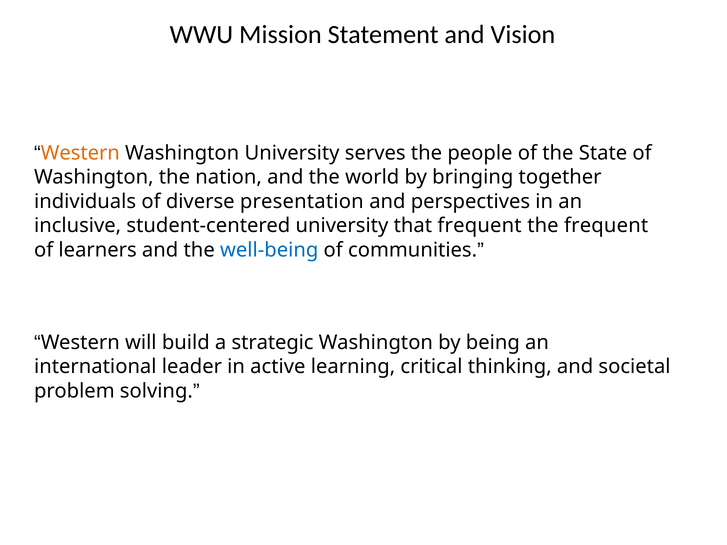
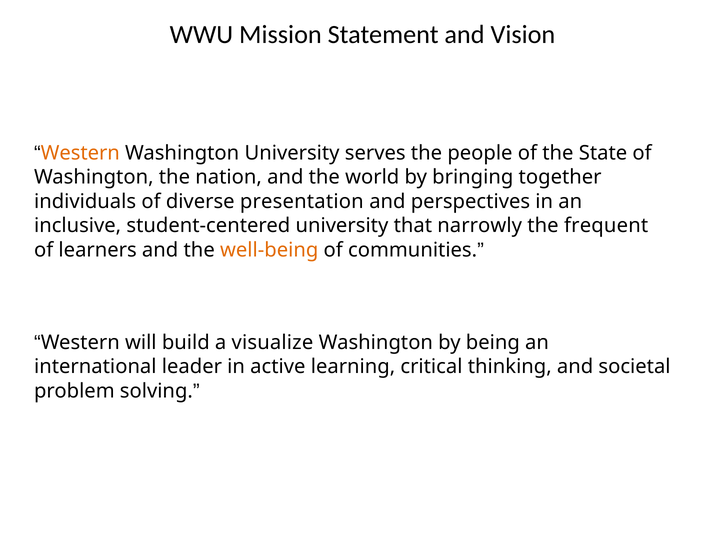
that frequent: frequent -> narrowly (480, 226)
well-being colour: blue -> orange (269, 250)
strategic: strategic -> visualize (272, 343)
